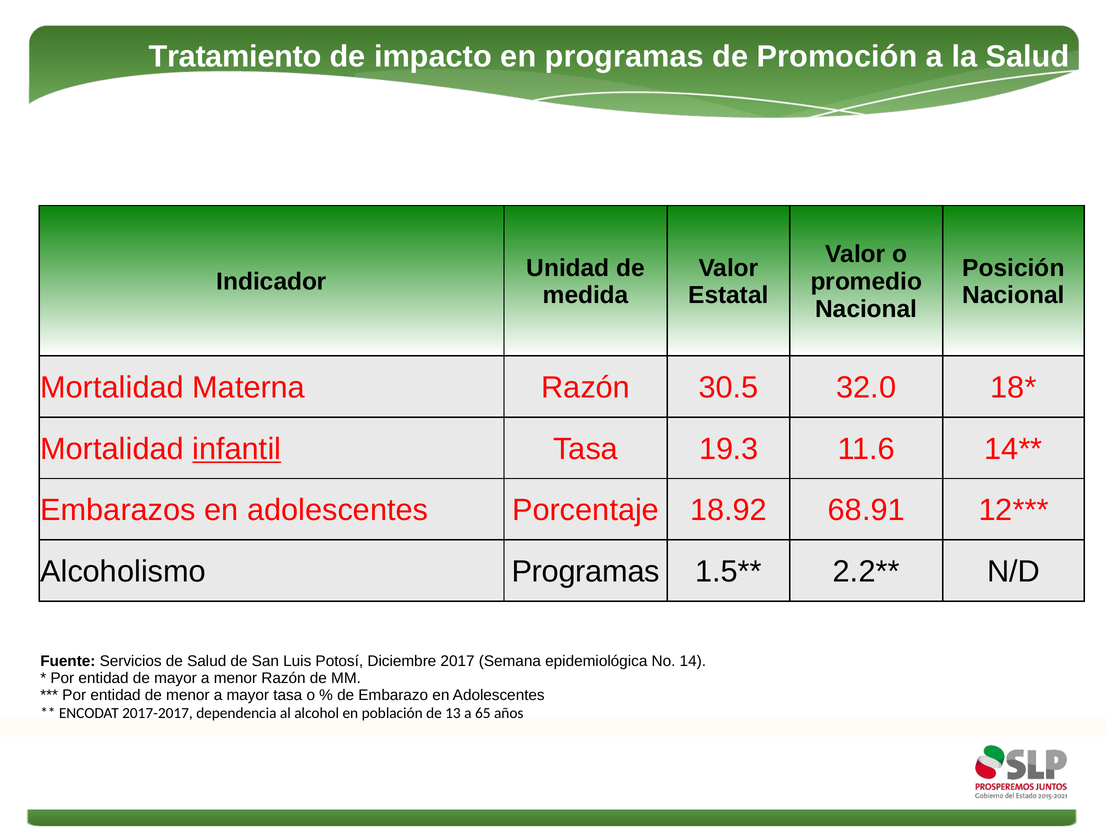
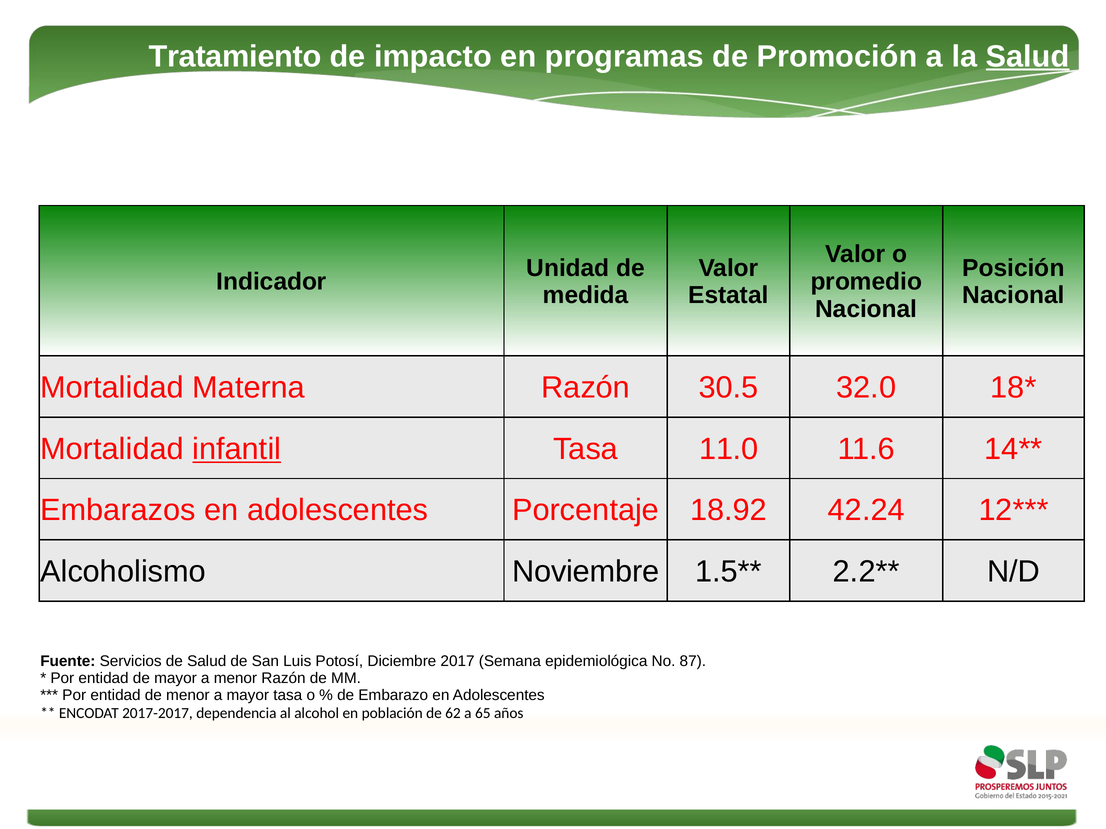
Salud underline: none -> present (1028, 56)
19.3: 19.3 -> 11.0 (729, 449)
68.91: 68.91 -> 42.24 (866, 511)
Alcoholismo Programas: Programas -> Noviembre (586, 572)
14: 14 -> 87 (693, 661)
13: 13 -> 62 (453, 714)
